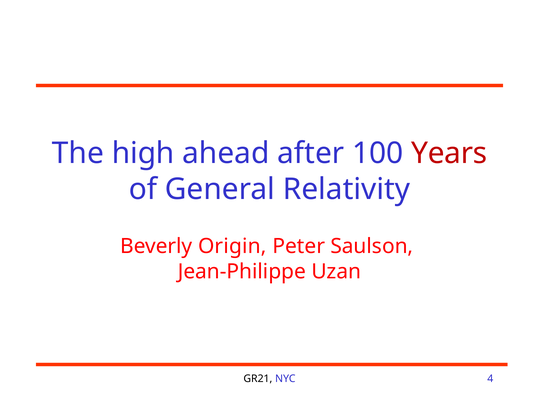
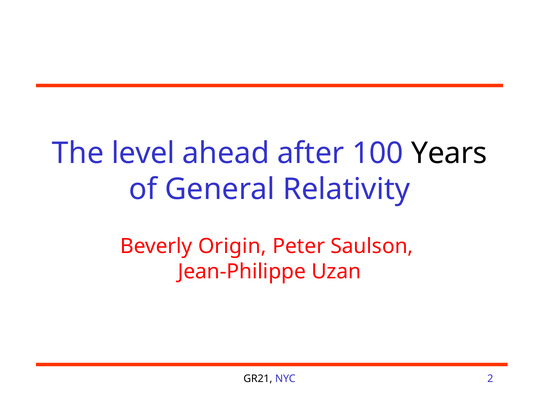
high: high -> level (143, 153)
Years colour: red -> black (449, 153)
4: 4 -> 2 (490, 378)
